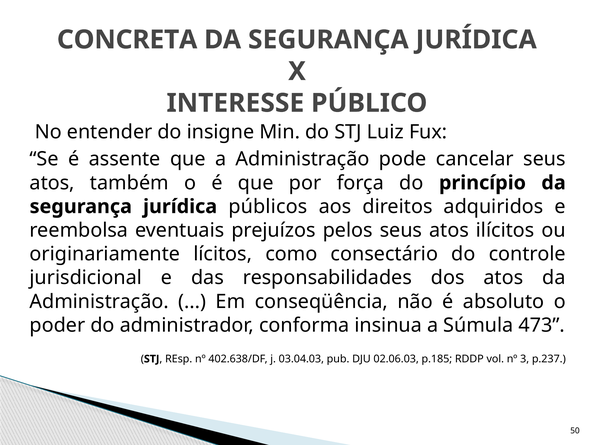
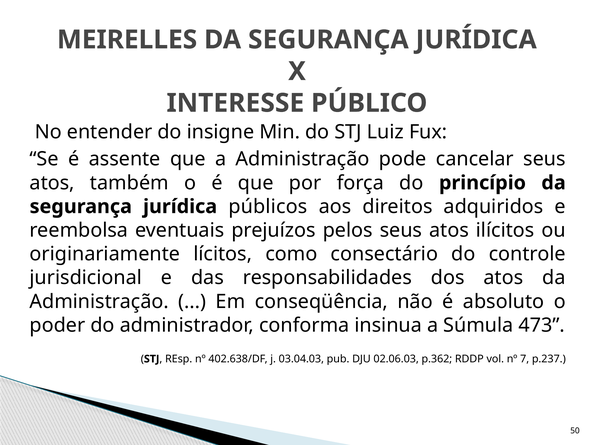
CONCRETA: CONCRETA -> MEIRELLES (127, 40)
p.185: p.185 -> p.362 (437, 359)
3: 3 -> 7 (525, 359)
